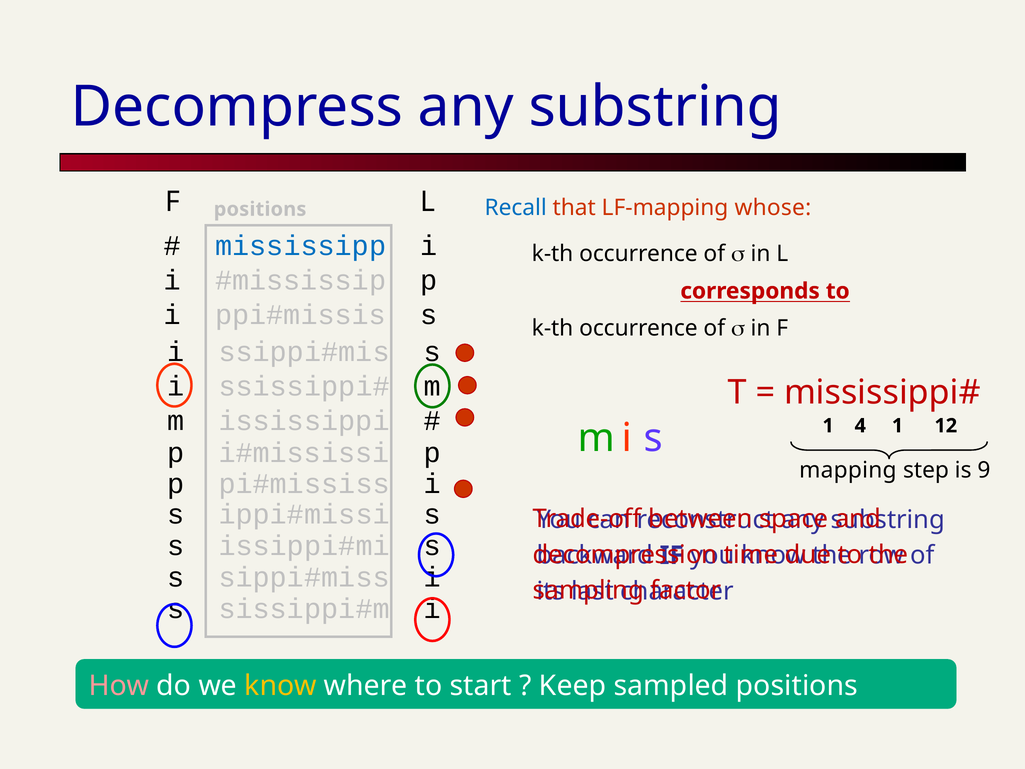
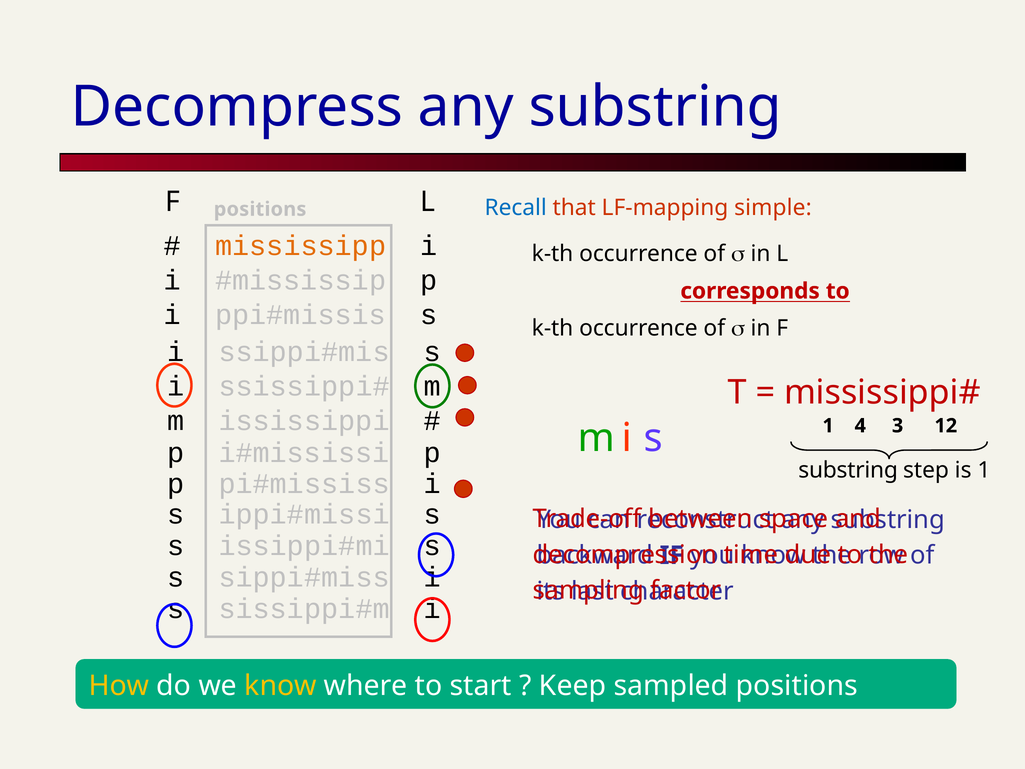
whose: whose -> simple (773, 208)
mississipp colour: blue -> orange (301, 246)
4 1: 1 -> 3 (898, 426)
mapping: mapping -> substring (848, 470)
is 9: 9 -> 1 (984, 470)
How colour: pink -> yellow (119, 686)
